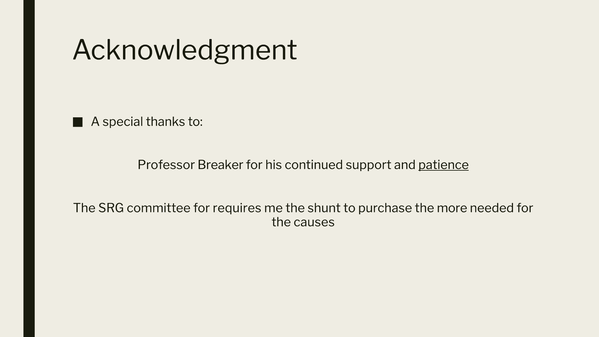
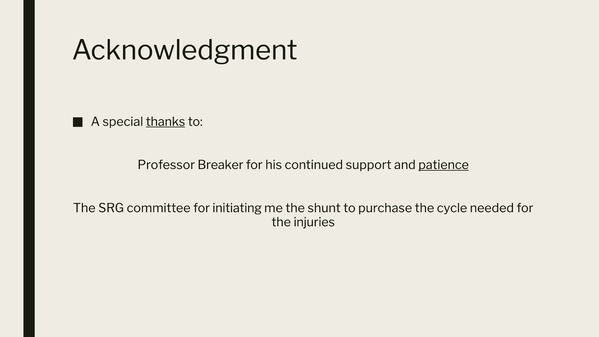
thanks underline: none -> present (166, 122)
requires: requires -> initiating (237, 208)
more: more -> cycle (452, 208)
causes: causes -> injuries (314, 222)
